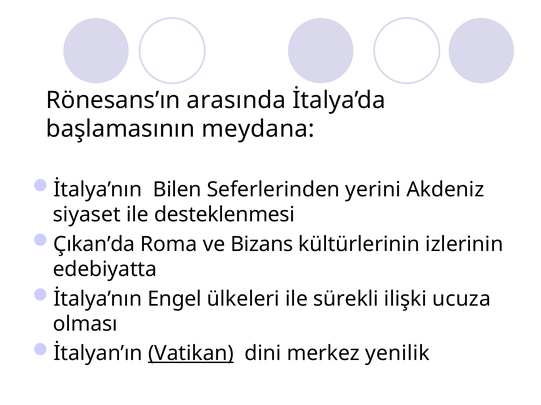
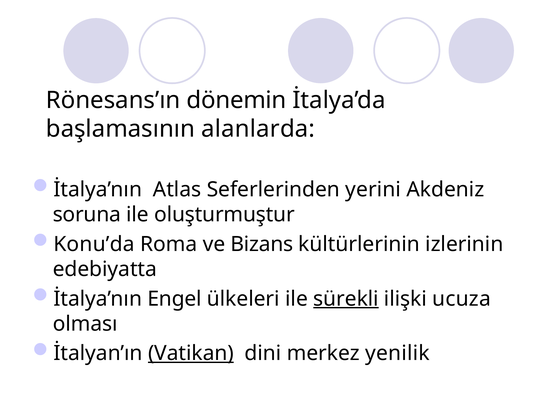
arasında: arasında -> dönemin (237, 100)
meydana: meydana -> alanlarda (258, 129)
Bilen: Bilen -> Atlas (177, 190)
siyaset: siyaset -> soruna (87, 215)
desteklenmesi: desteklenmesi -> oluşturmuştur (225, 215)
Çıkan’da: Çıkan’da -> Konu’da (94, 245)
sürekli underline: none -> present (346, 299)
